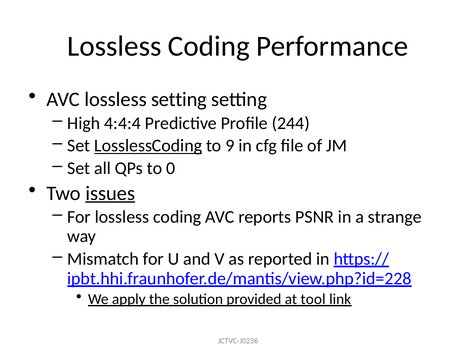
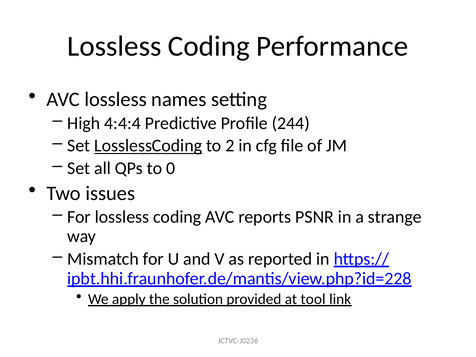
lossless setting: setting -> names (179, 99)
9: 9 -> 2 (230, 146)
issues underline: present -> none (110, 193)
